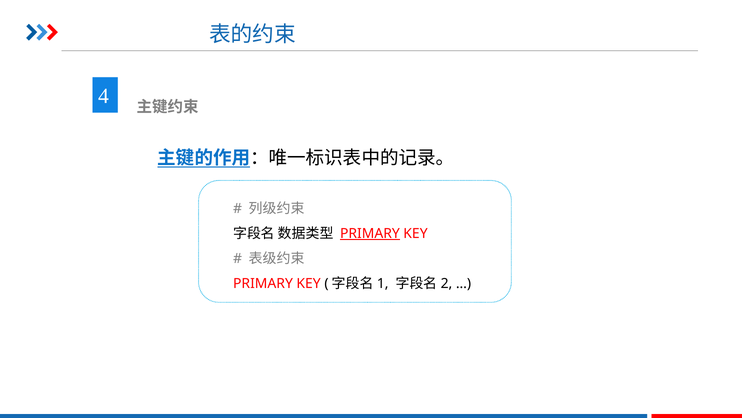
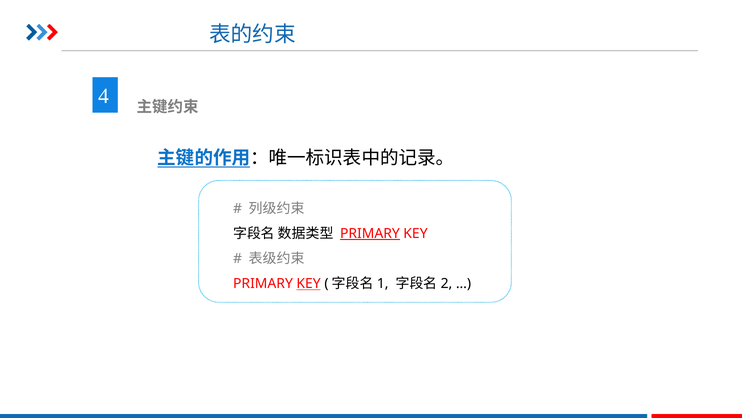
KEY underline: none -> present (309, 283)
